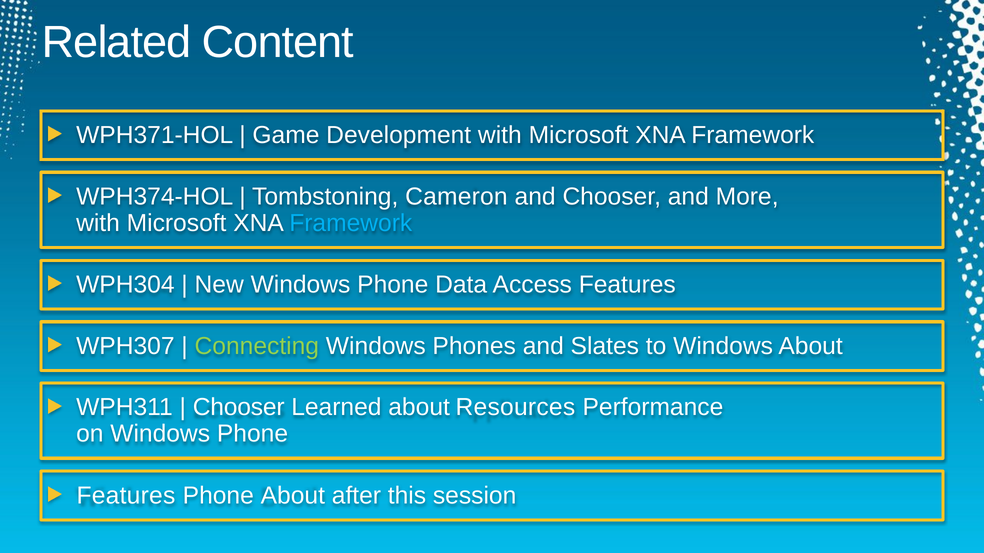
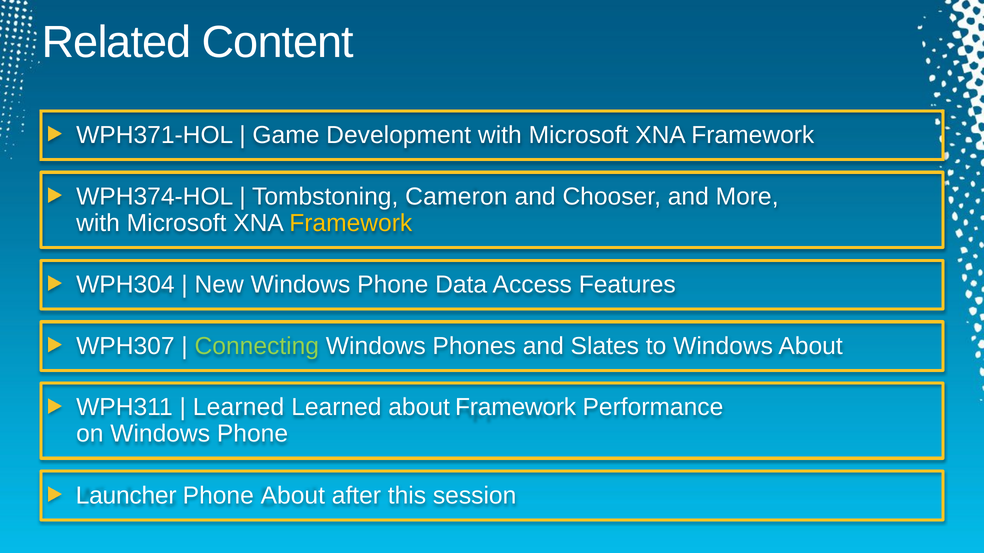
Framework colour: light blue -> yellow (351, 223)
Chooser: Chooser -> Learned (238, 408)
about Resources: Resources -> Framework (516, 408)
Features: Features -> Launcher (126, 496)
